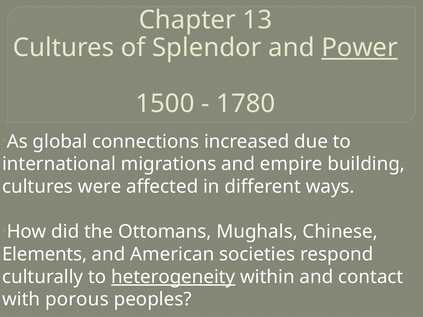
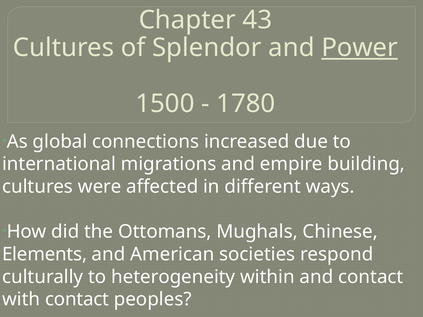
13: 13 -> 43 (257, 20)
heterogeneity underline: present -> none (173, 277)
with porous: porous -> contact (77, 300)
